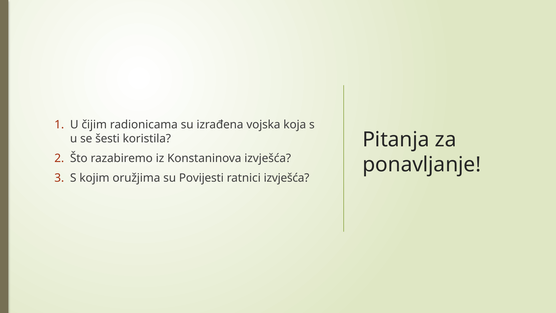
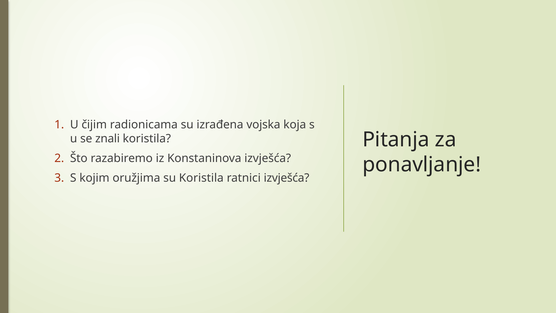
šesti: šesti -> znali (108, 138)
su Povijesti: Povijesti -> Koristila (201, 178)
